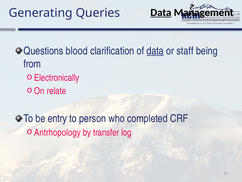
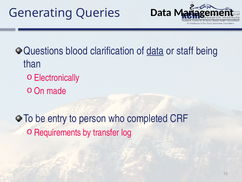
Data underline: present -> none (161, 12)
from: from -> than (32, 64)
relate: relate -> made (56, 91)
Antrhopology: Antrhopology -> Requirements (58, 132)
